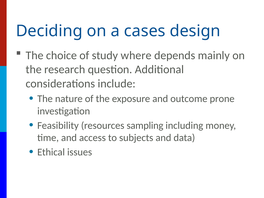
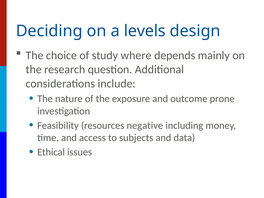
cases: cases -> levels (145, 31)
sampling: sampling -> negative (145, 125)
